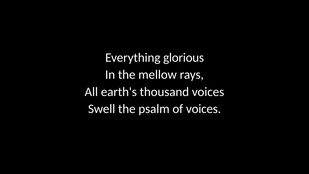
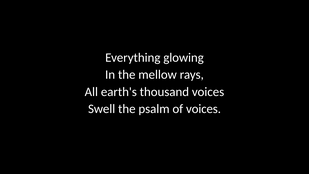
glorious: glorious -> glowing (184, 58)
